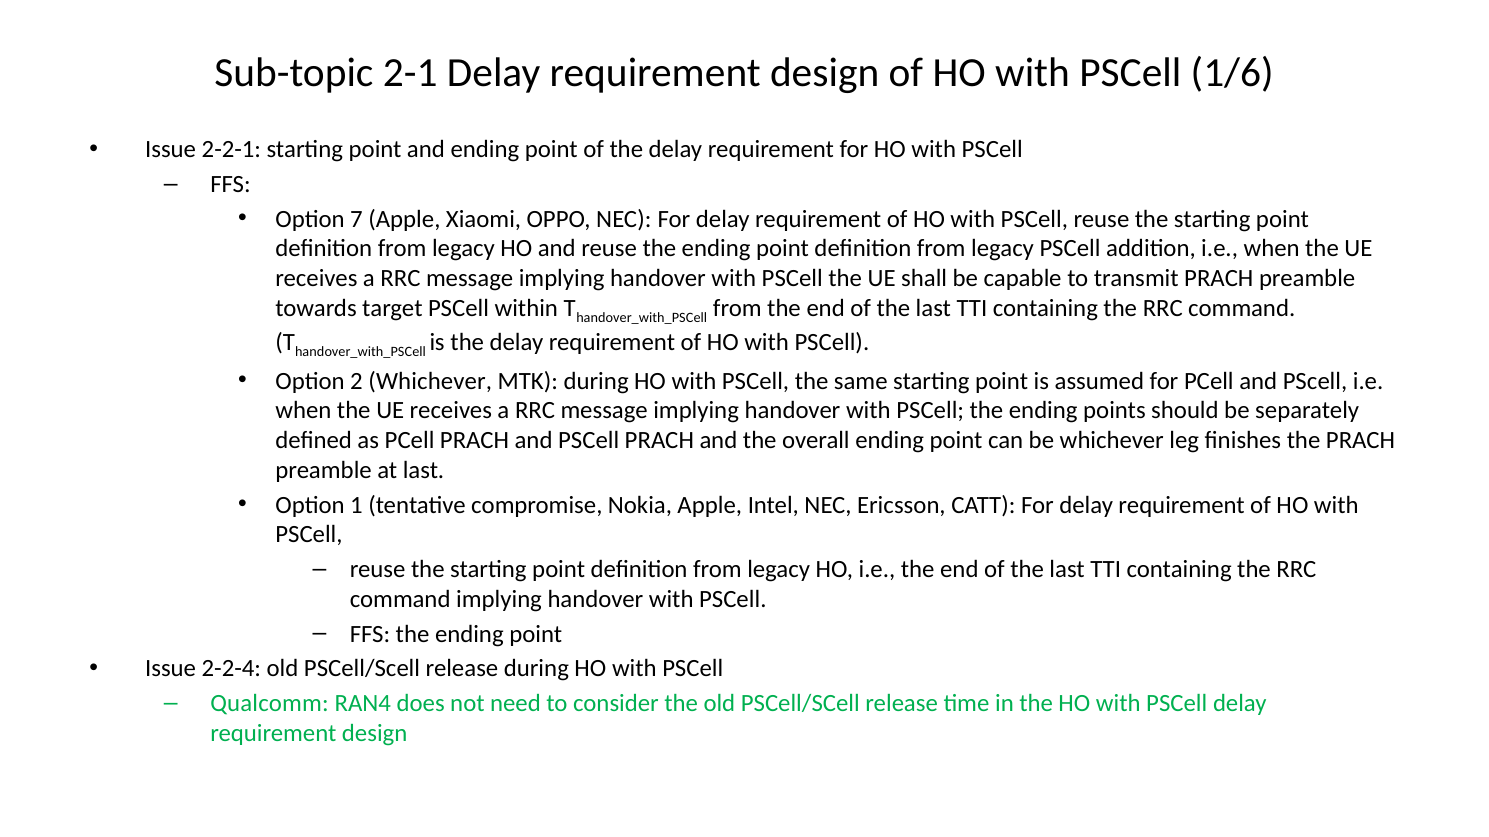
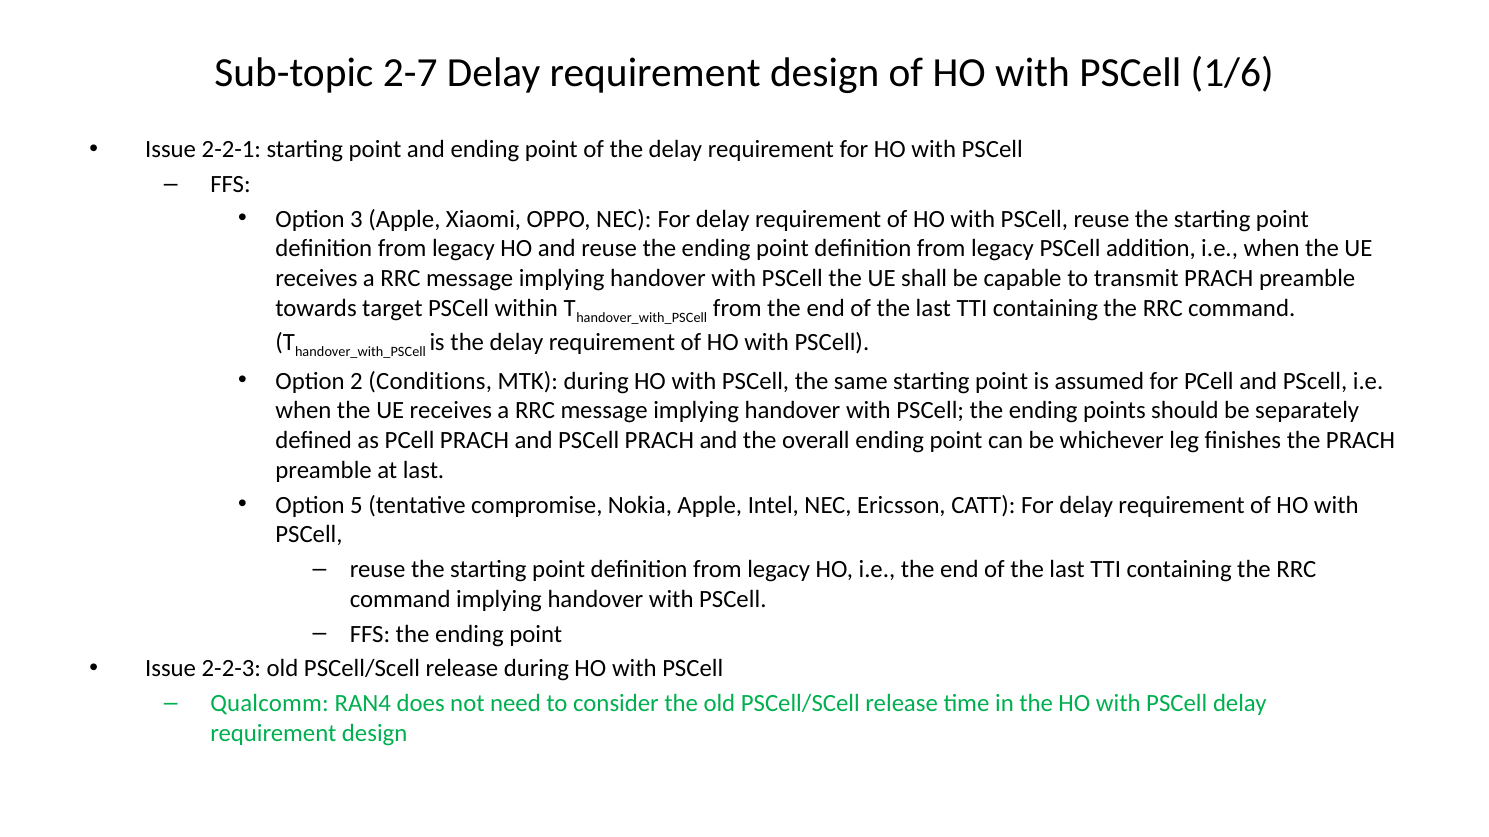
2-1: 2-1 -> 2-7 (410, 73)
7: 7 -> 3 (356, 219)
2 Whichever: Whichever -> Conditions (430, 381)
1: 1 -> 5 (356, 505)
2-2-4: 2-2-4 -> 2-2-3 (231, 669)
